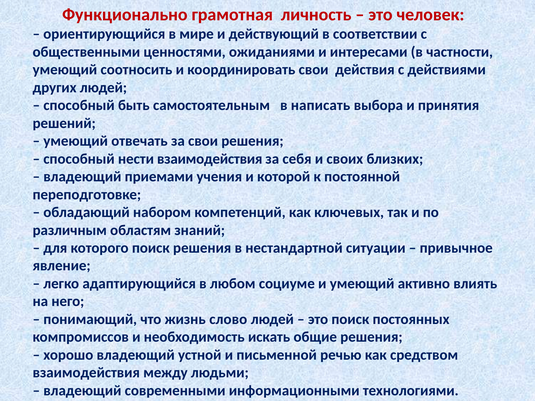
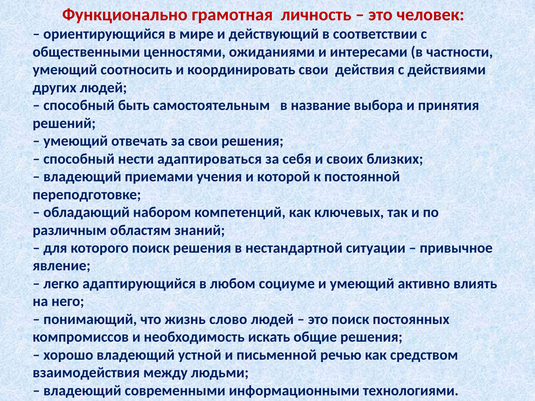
написать: написать -> название (321, 105)
нести взаимодействия: взаимодействия -> адаптироваться (210, 159)
